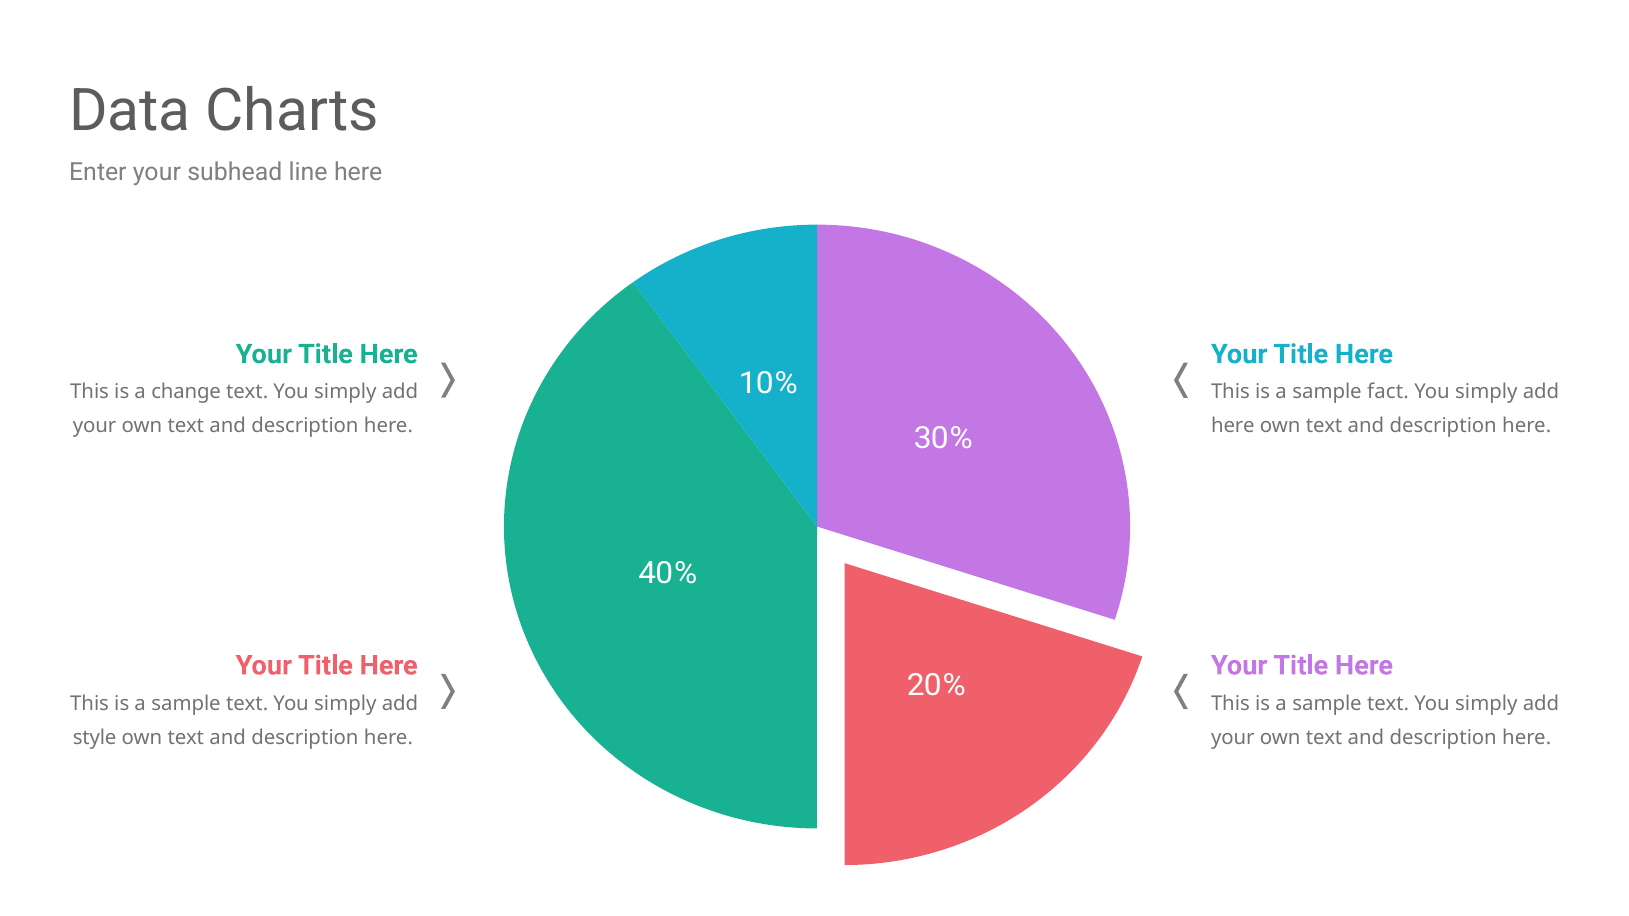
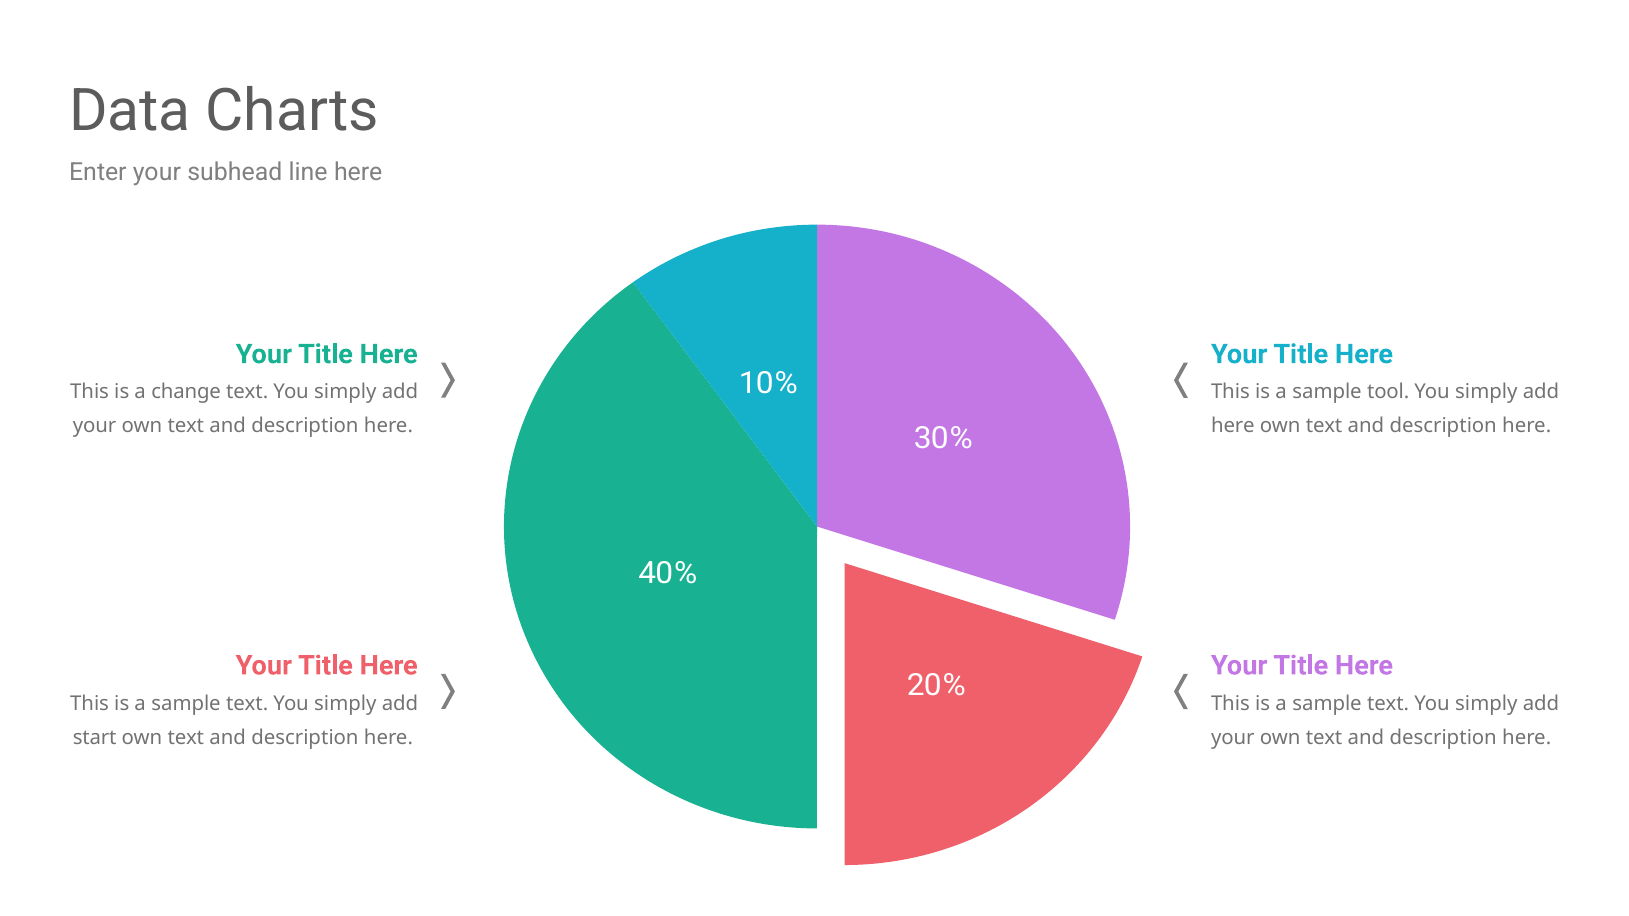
fact: fact -> tool (1388, 392)
style: style -> start (95, 738)
